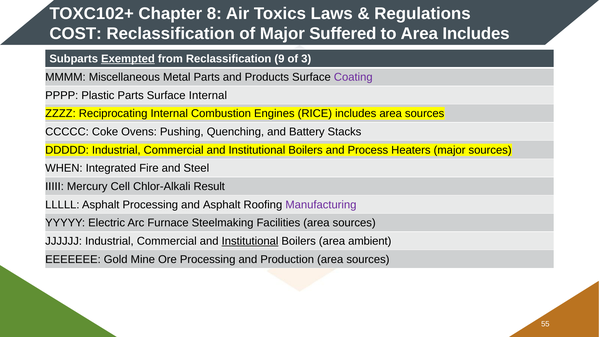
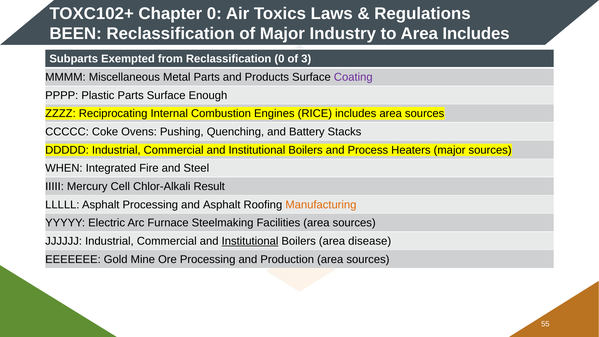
Chapter 8: 8 -> 0 (214, 14)
COST: COST -> BEEN (76, 34)
Suffered: Suffered -> Industry (343, 34)
Exempted underline: present -> none (128, 59)
Reclassification 9: 9 -> 0 (279, 59)
Surface Internal: Internal -> Enough (208, 95)
Manufacturing colour: purple -> orange (321, 205)
ambient: ambient -> disease (370, 241)
